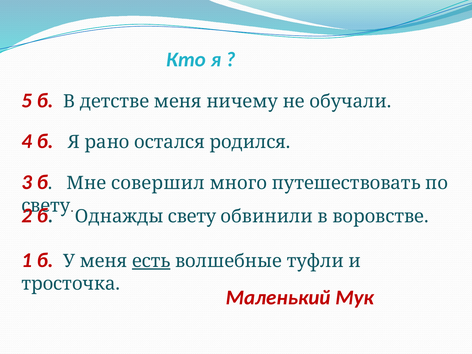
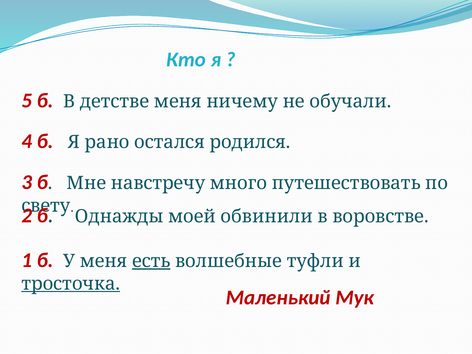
совершил: совершил -> навстречу (158, 183)
Однажды свету: свету -> моей (192, 217)
тросточка underline: none -> present (71, 284)
